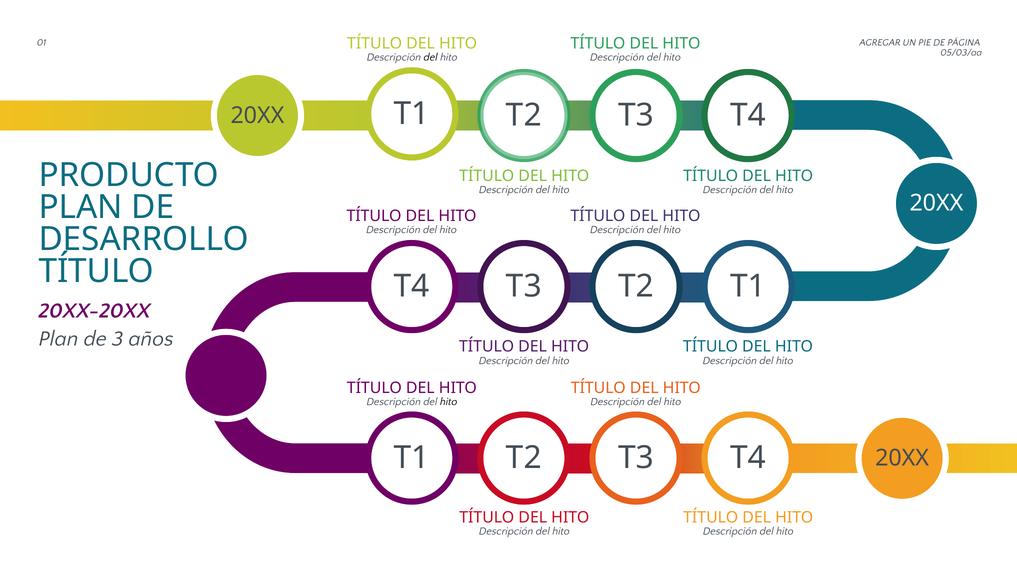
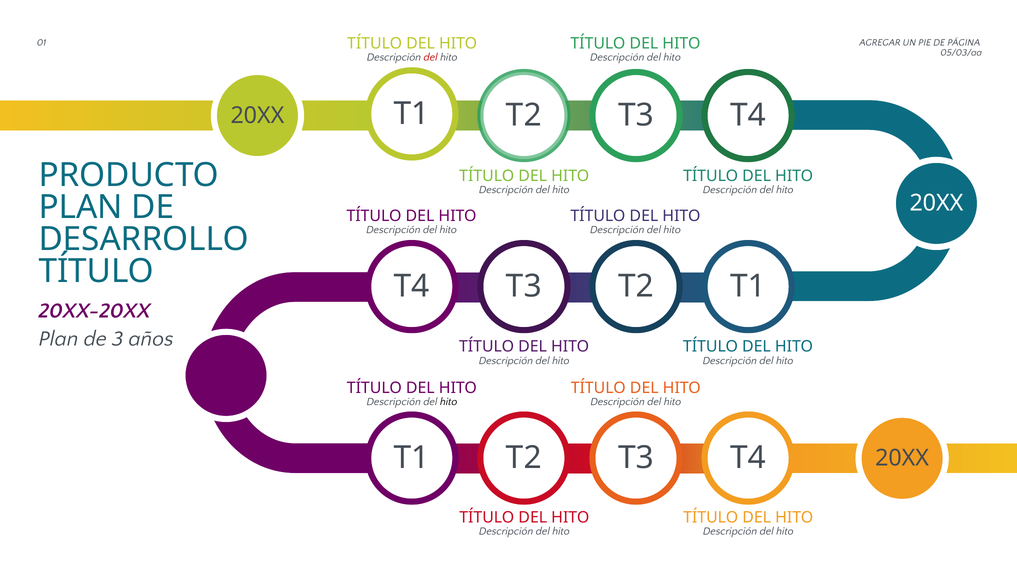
del colour: black -> red (431, 57)
